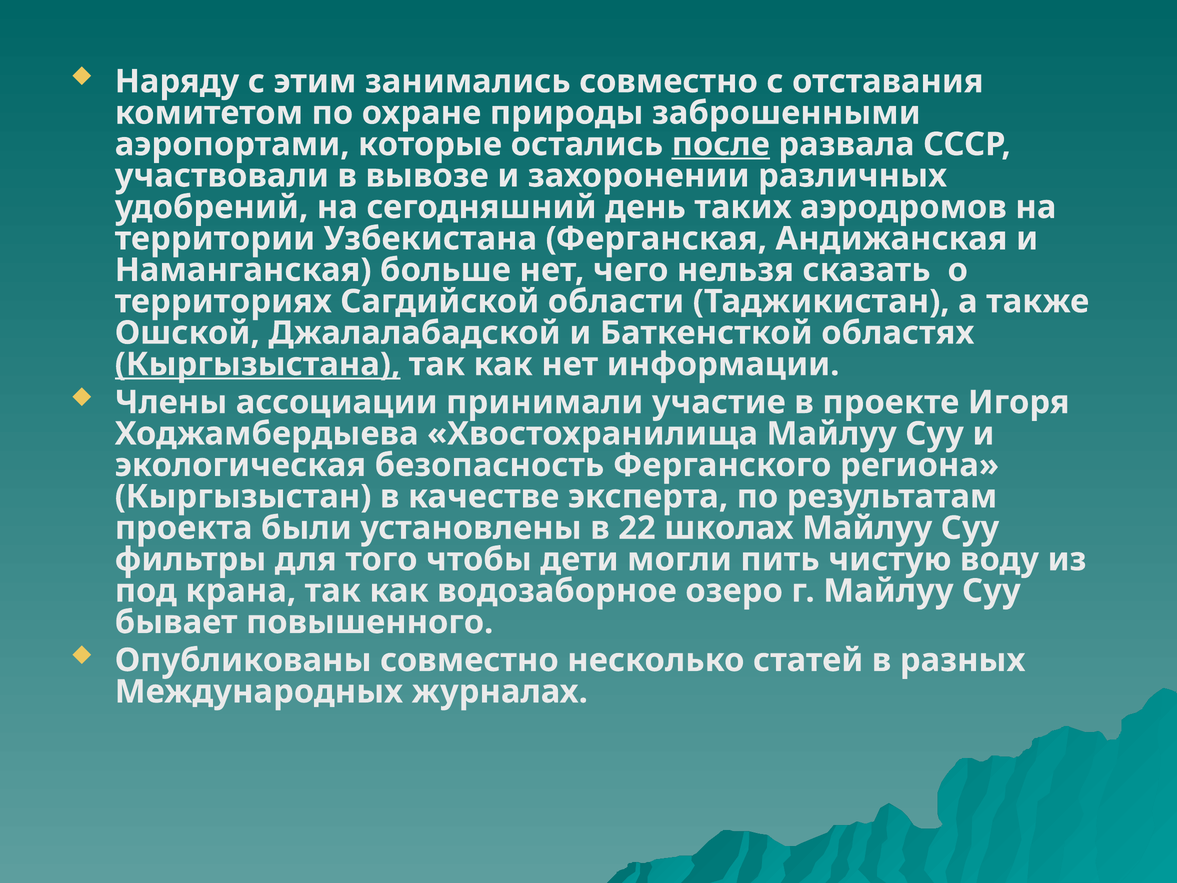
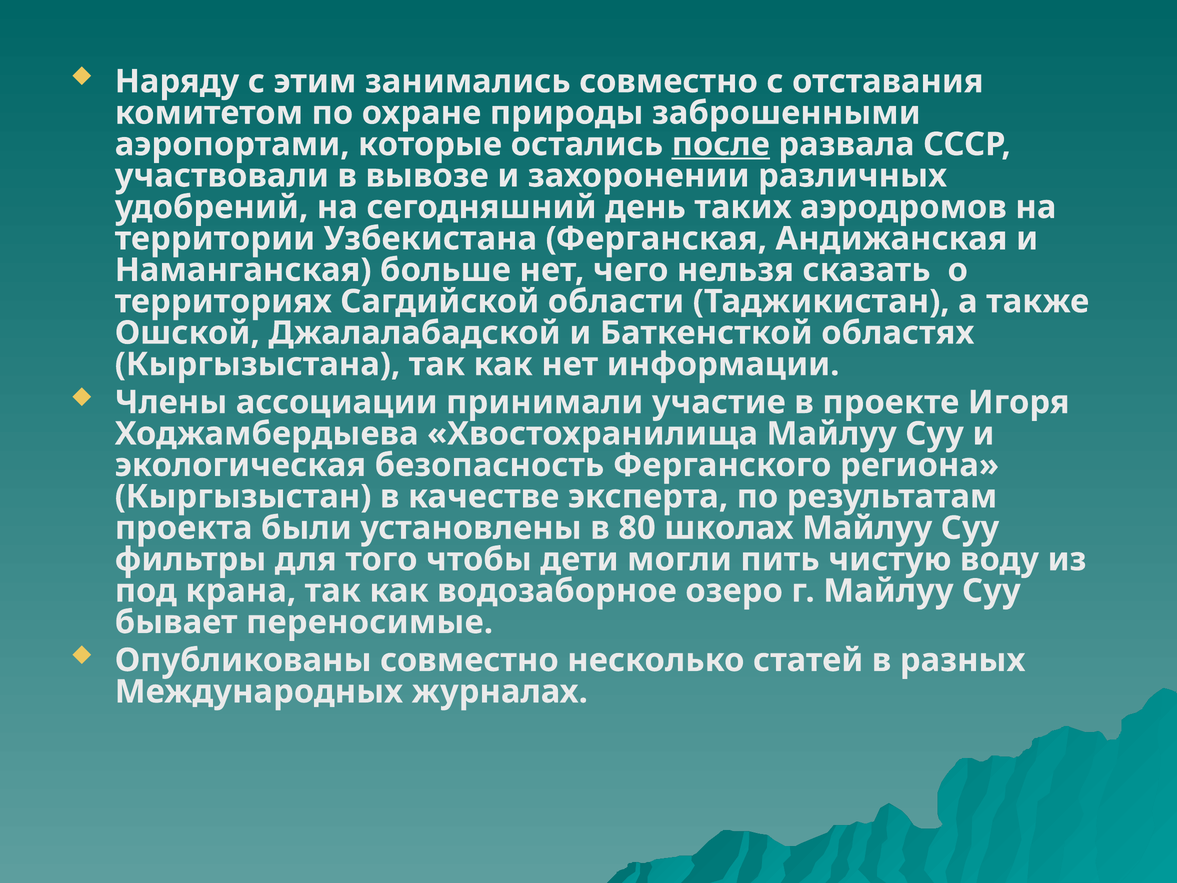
Кыргызыстана underline: present -> none (258, 364)
22: 22 -> 80 (637, 528)
повышенного: повышенного -> переносимые (370, 622)
